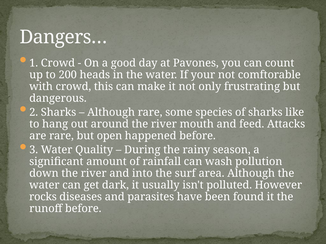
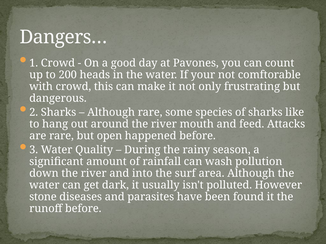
rocks: rocks -> stone (43, 197)
